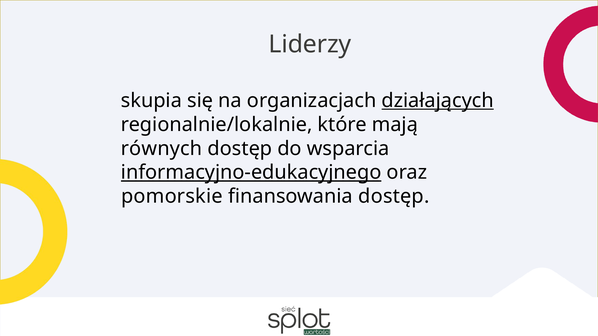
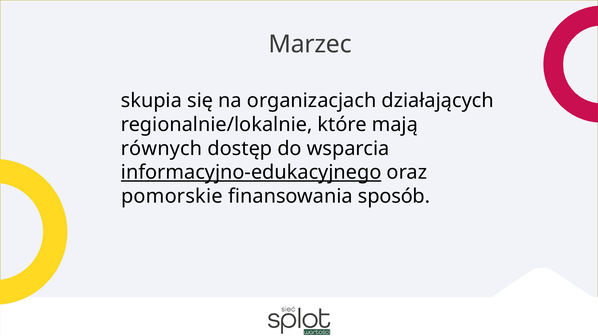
Liderzy: Liderzy -> Marzec (310, 44)
działających underline: present -> none (438, 101)
finansowania dostęp: dostęp -> sposób (394, 196)
